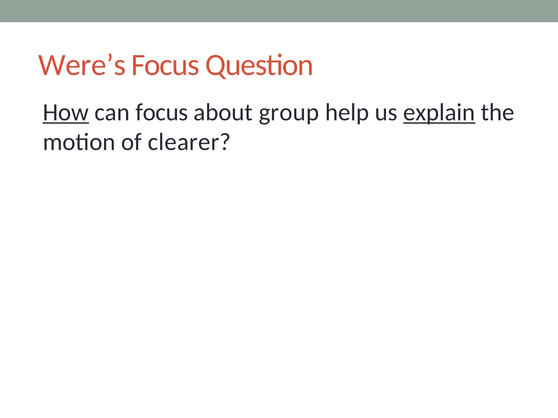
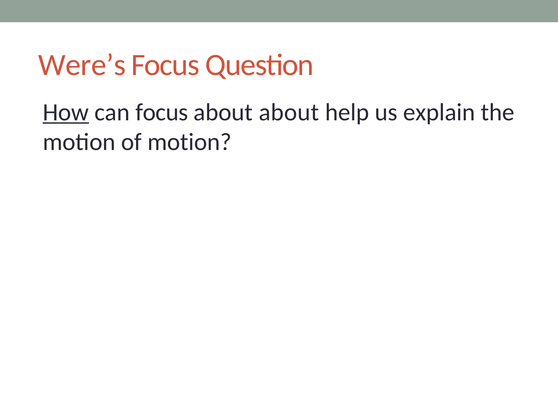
about group: group -> about (289, 112)
explain underline: present -> none (439, 112)
of clearer: clearer -> motion (190, 142)
